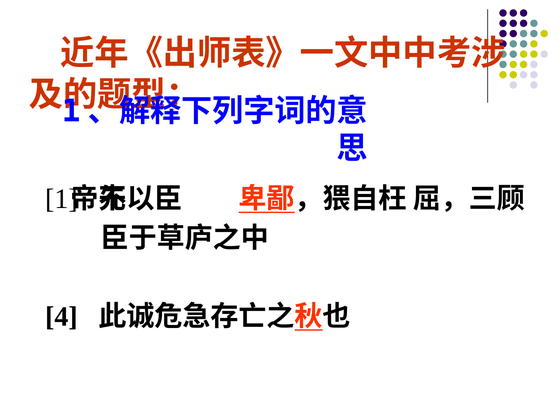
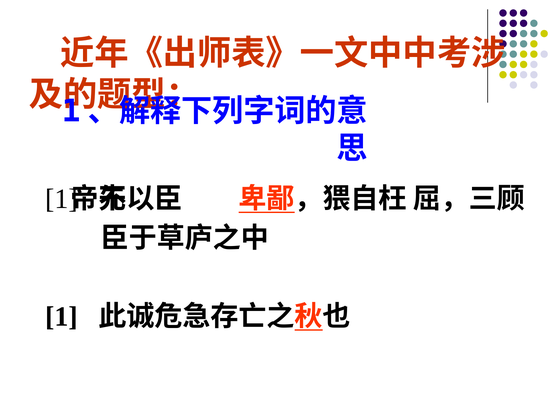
4: 4 -> 1 (62, 317)
